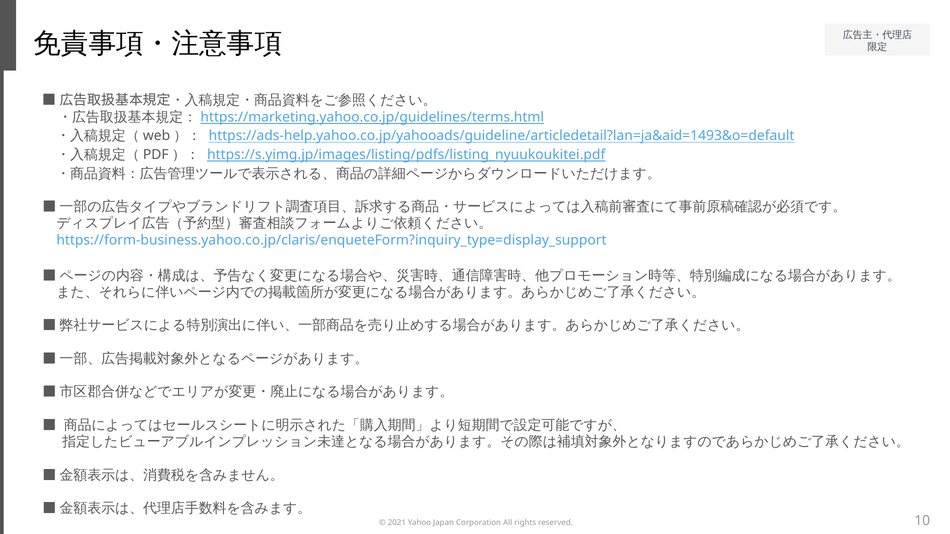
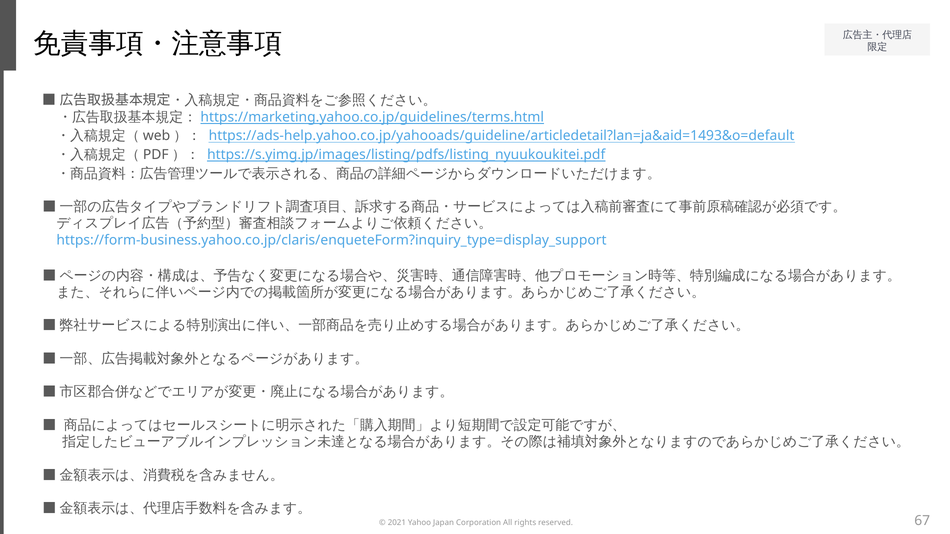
10: 10 -> 67 (922, 521)
